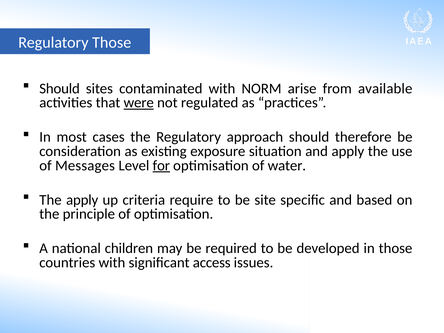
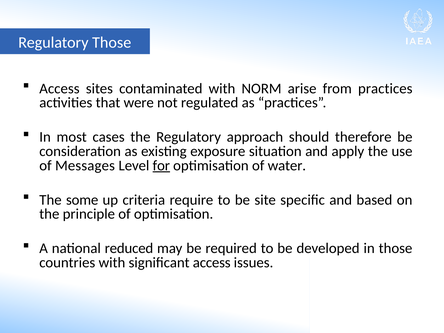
Should: Should -> Access (59, 89)
from available: available -> practices (385, 89)
were underline: present -> none (139, 103)
The apply: apply -> some (82, 200)
children: children -> reduced (129, 248)
